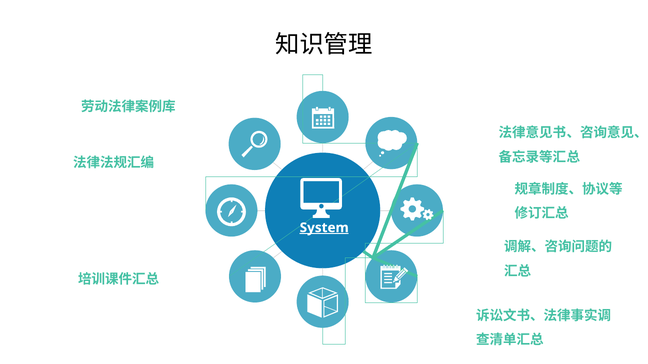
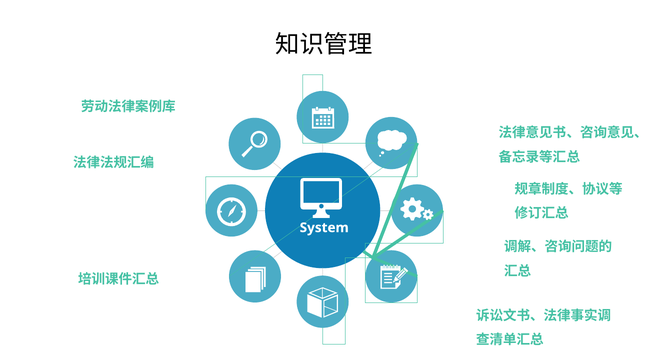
System underline: present -> none (324, 228)
